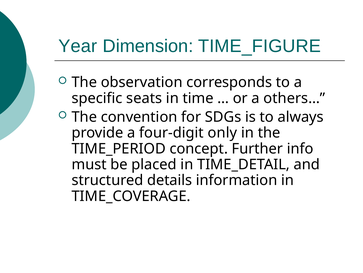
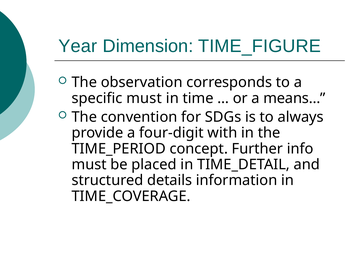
specific seats: seats -> must (144, 98)
others…: others… -> means… (294, 98)
only: only -> with (222, 132)
